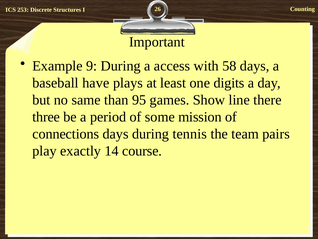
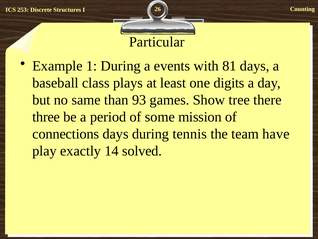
Important: Important -> Particular (157, 42)
9: 9 -> 1 (92, 66)
access: access -> events (172, 66)
58: 58 -> 81 (229, 66)
have: have -> class (96, 83)
95: 95 -> 93 (139, 100)
line: line -> tree (239, 100)
pairs: pairs -> have (276, 134)
course: course -> solved (142, 151)
